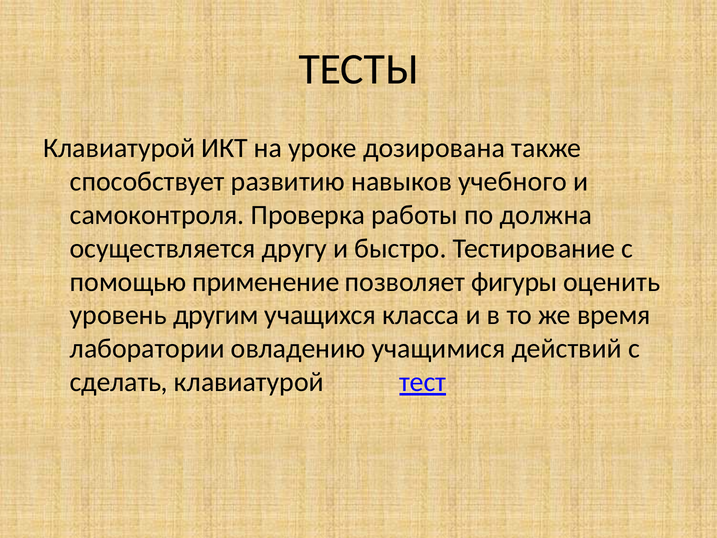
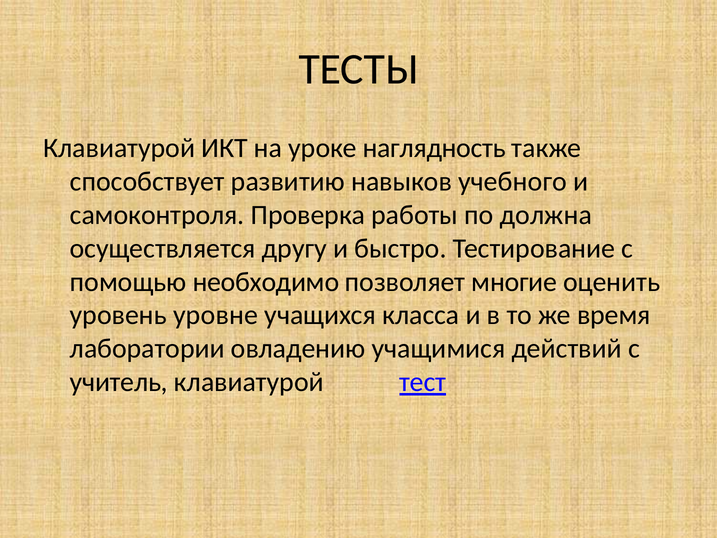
дозирована: дозирована -> наглядность (434, 148)
применение: применение -> необходимо (266, 282)
фигуры: фигуры -> многие (514, 282)
другим: другим -> уровне (216, 315)
сделать: сделать -> учитель (119, 382)
